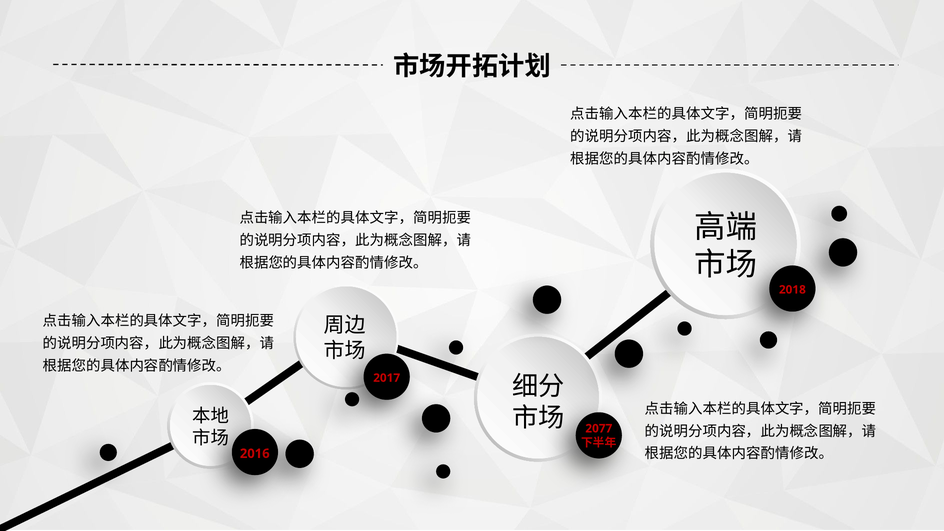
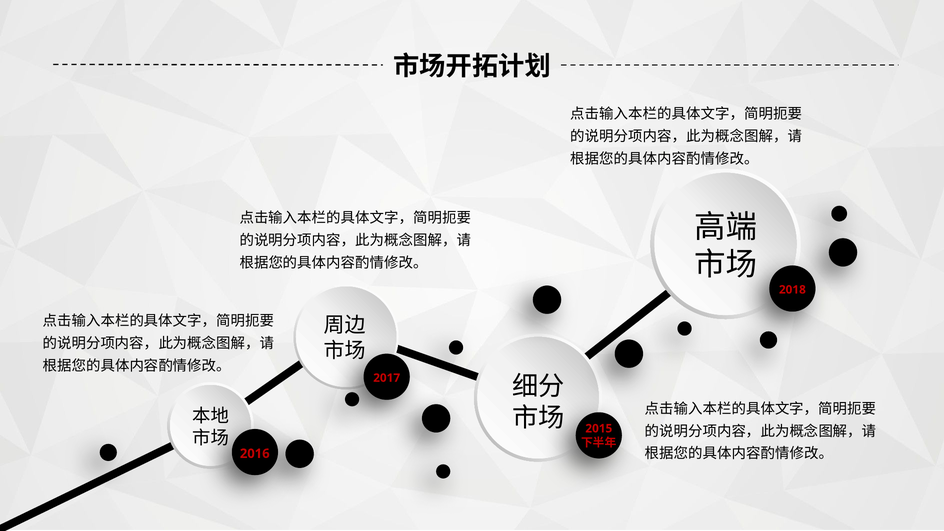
2077: 2077 -> 2015 (599, 429)
